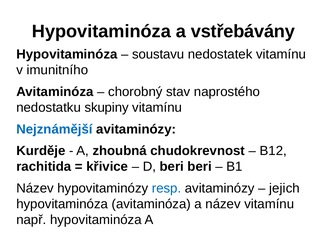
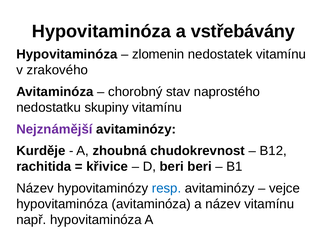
soustavu: soustavu -> zlomenin (158, 54)
imunitního: imunitního -> zrakového (57, 70)
Nejznámější colour: blue -> purple (54, 129)
jejich: jejich -> vejce (285, 188)
